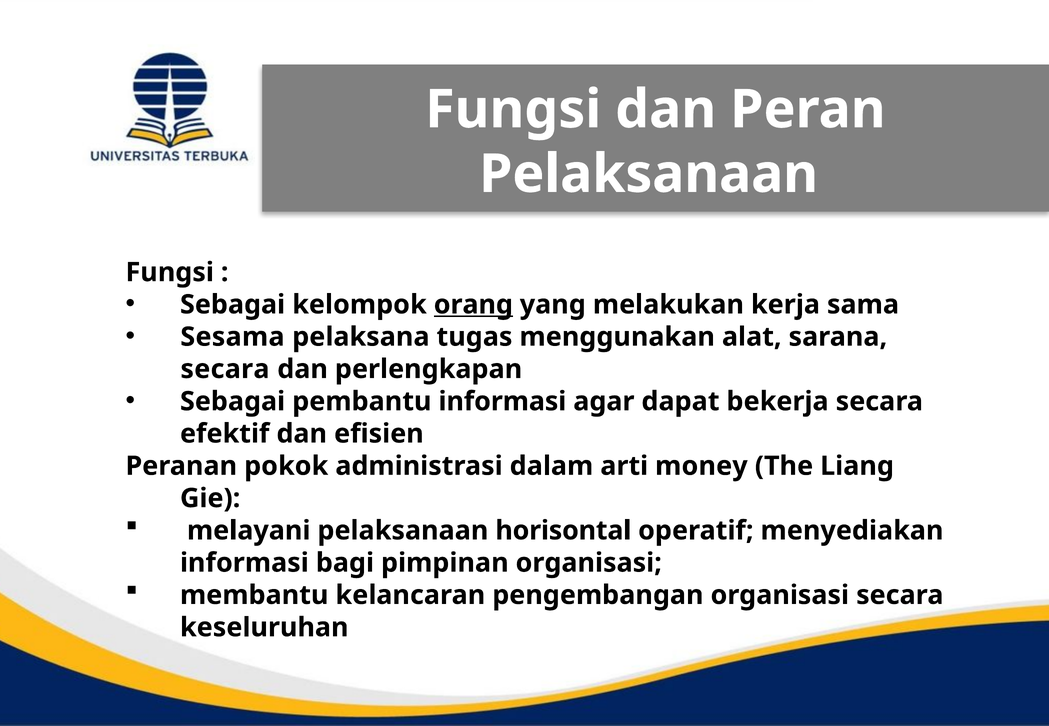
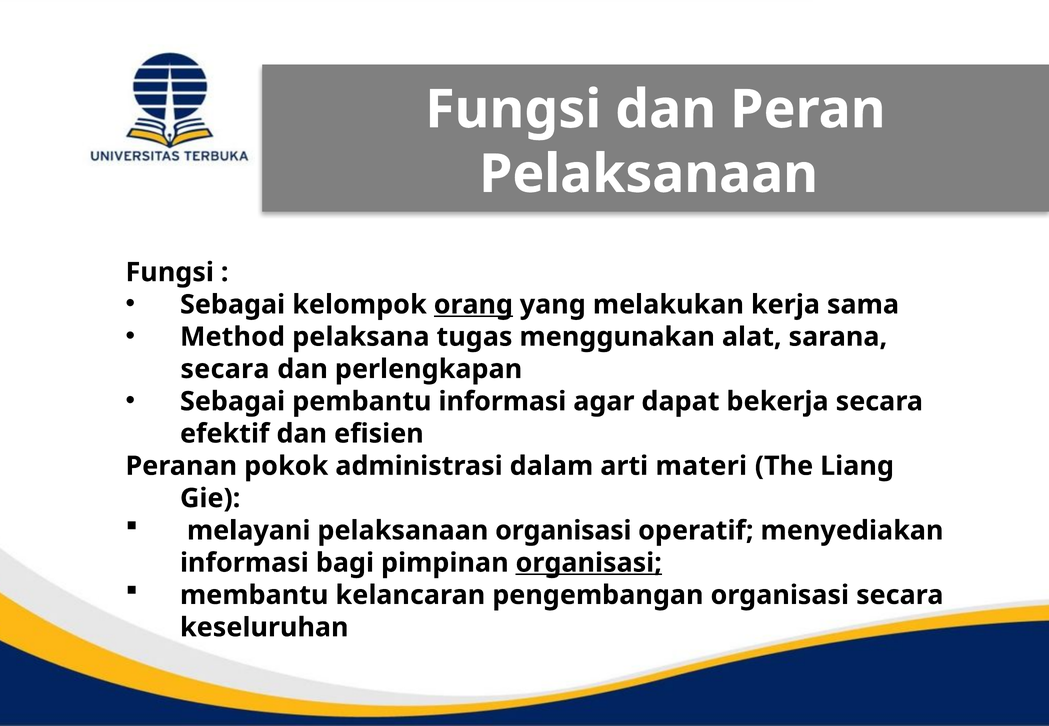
Sesama: Sesama -> Method (233, 337)
money: money -> materi (701, 466)
pelaksanaan horisontal: horisontal -> organisasi (563, 531)
organisasi underline: none -> present (589, 563)
